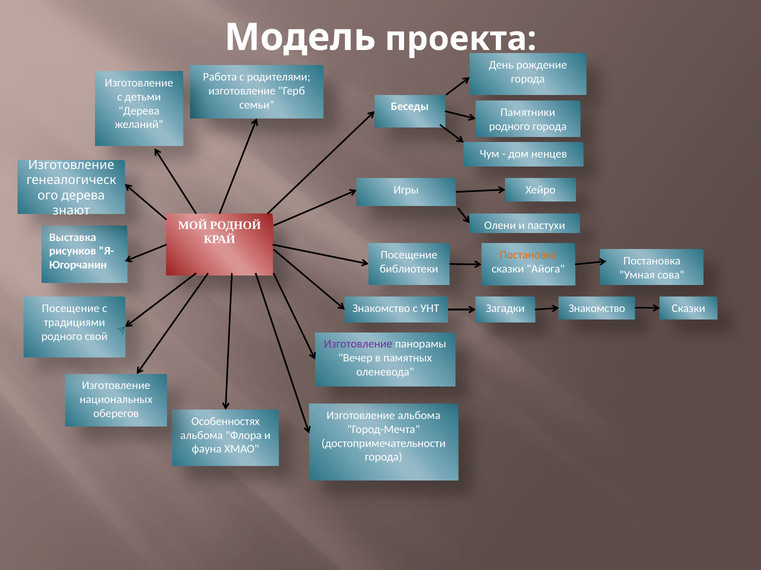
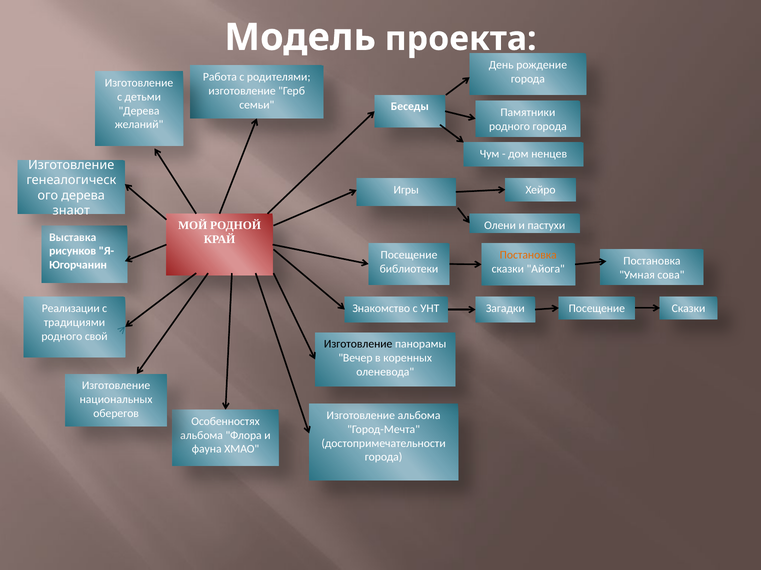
Посещение: Посещение -> Реализации (71, 309)
Загадки Знакомство: Знакомство -> Посещение (597, 309)
Изготовление colour: purple -> black (358, 345)
памятных: памятных -> коренных (408, 359)
